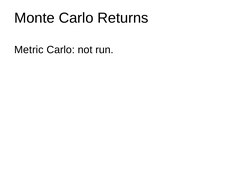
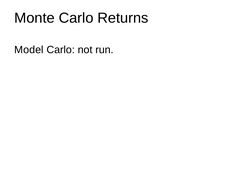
Metric: Metric -> Model (29, 50)
